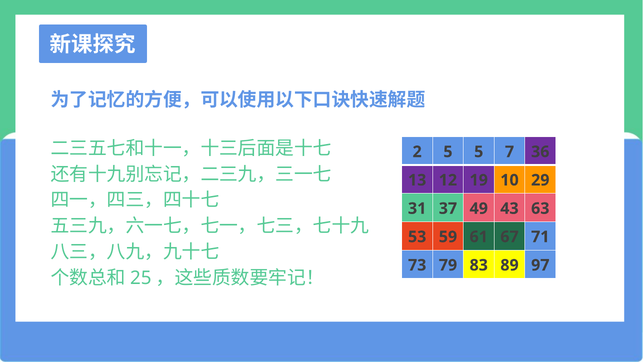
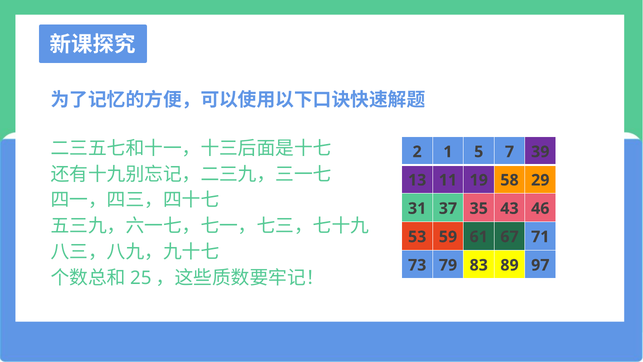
2 5: 5 -> 1 (448, 152)
36: 36 -> 39 (540, 152)
12: 12 -> 11 (448, 180)
10: 10 -> 58 (510, 180)
49: 49 -> 35 (479, 208)
63: 63 -> 46 (540, 208)
